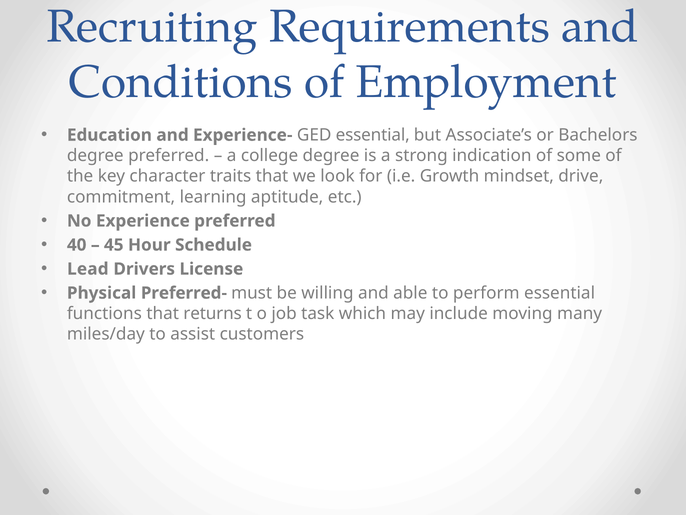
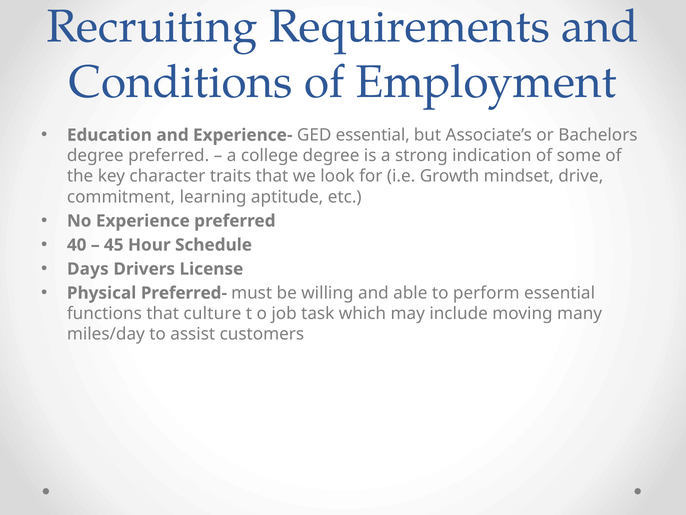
Lead: Lead -> Days (88, 269)
returns: returns -> culture (212, 313)
